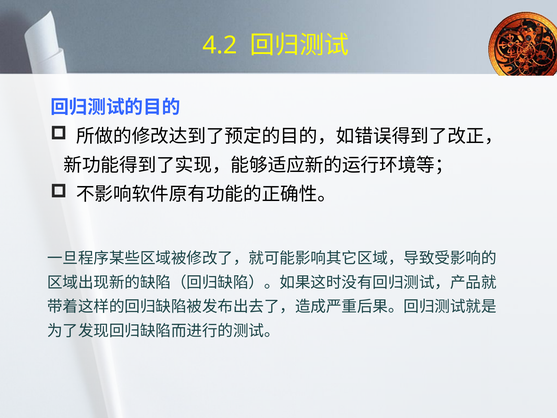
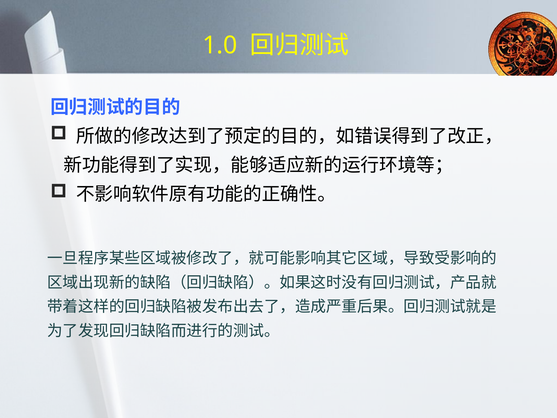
4.2: 4.2 -> 1.0 (220, 45)
